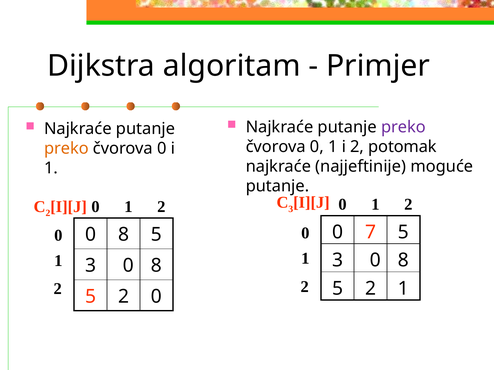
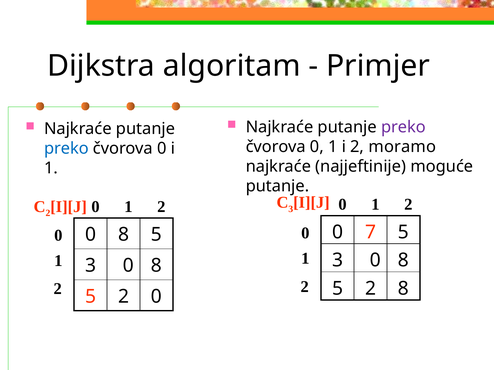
potomak: potomak -> moramo (402, 147)
preko colour: orange -> blue (66, 149)
2 1: 1 -> 8 (403, 289)
